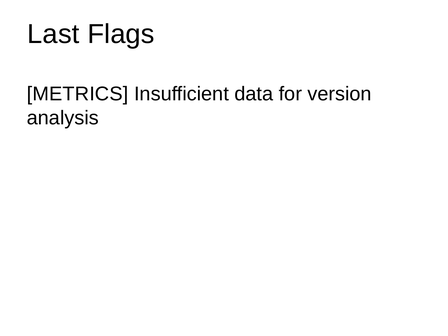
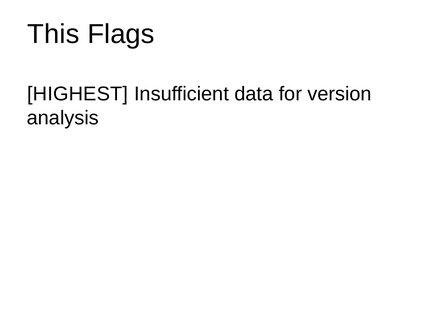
Last: Last -> This (53, 34)
METRICS: METRICS -> HIGHEST (78, 94)
